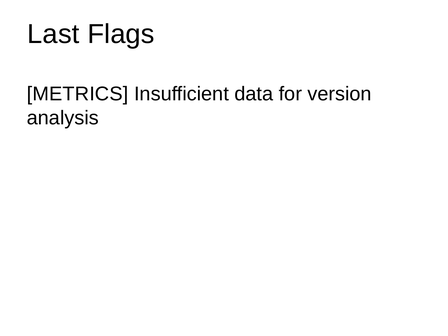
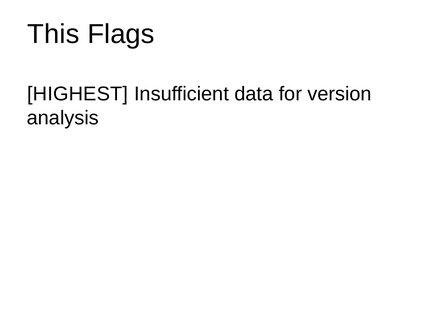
Last: Last -> This (53, 34)
METRICS: METRICS -> HIGHEST (78, 94)
